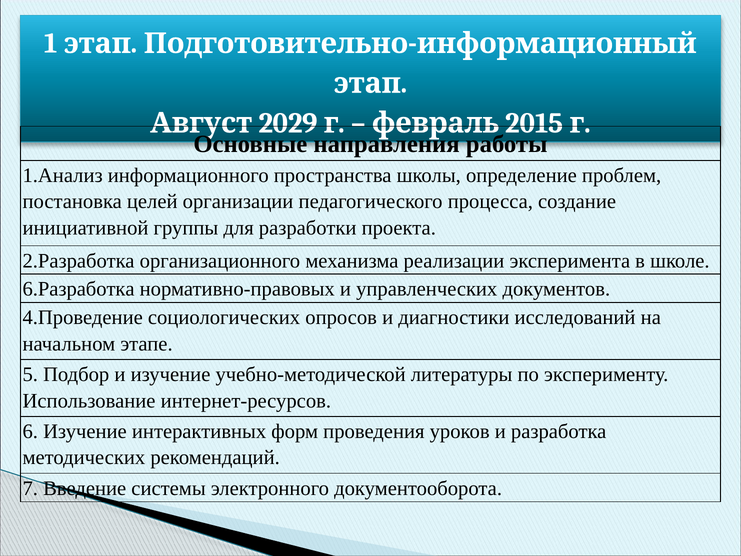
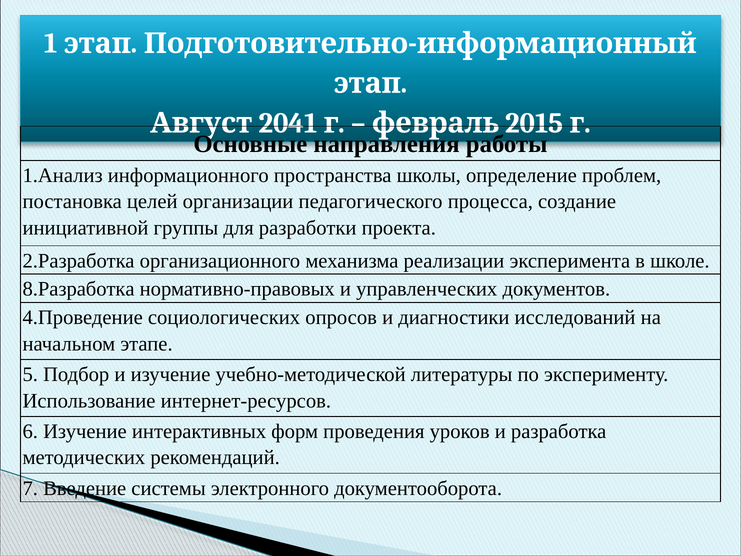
2029: 2029 -> 2041 (288, 123)
6.Разработка: 6.Разработка -> 8.Разработка (79, 289)
